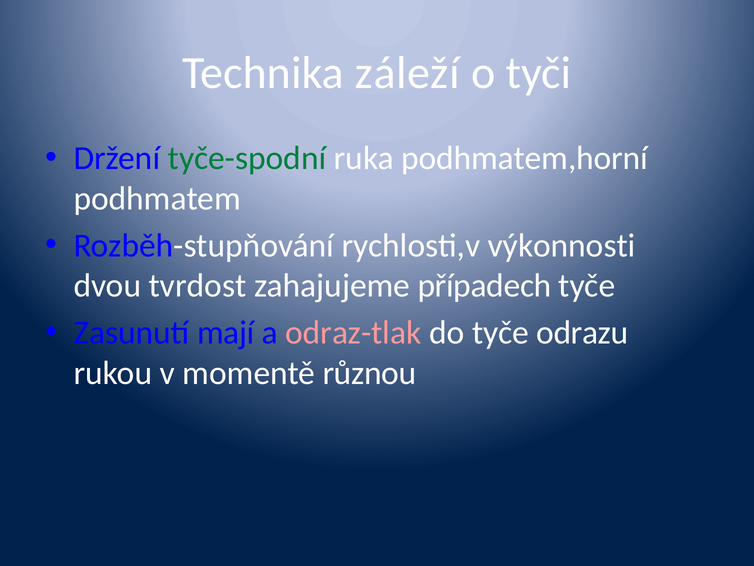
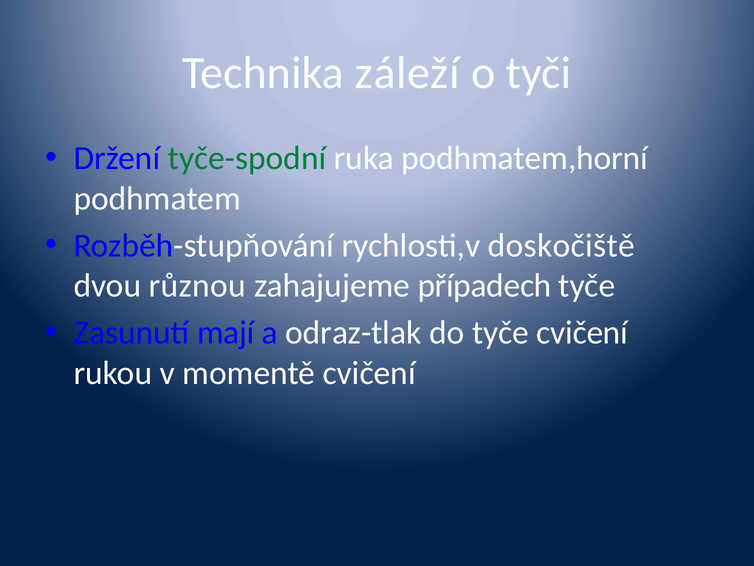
výkonnosti: výkonnosti -> doskočiště (561, 245)
tvrdost: tvrdost -> různou (197, 286)
odraz-tlak colour: pink -> white (353, 332)
tyče odrazu: odrazu -> cvičení (582, 332)
momentě různou: různou -> cvičení (369, 373)
